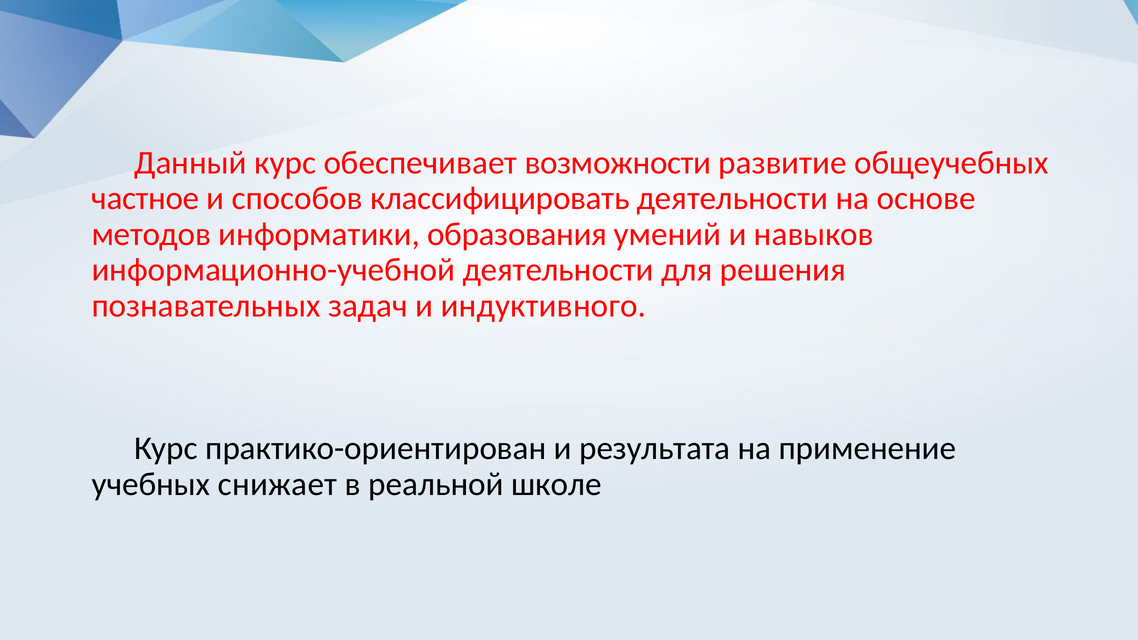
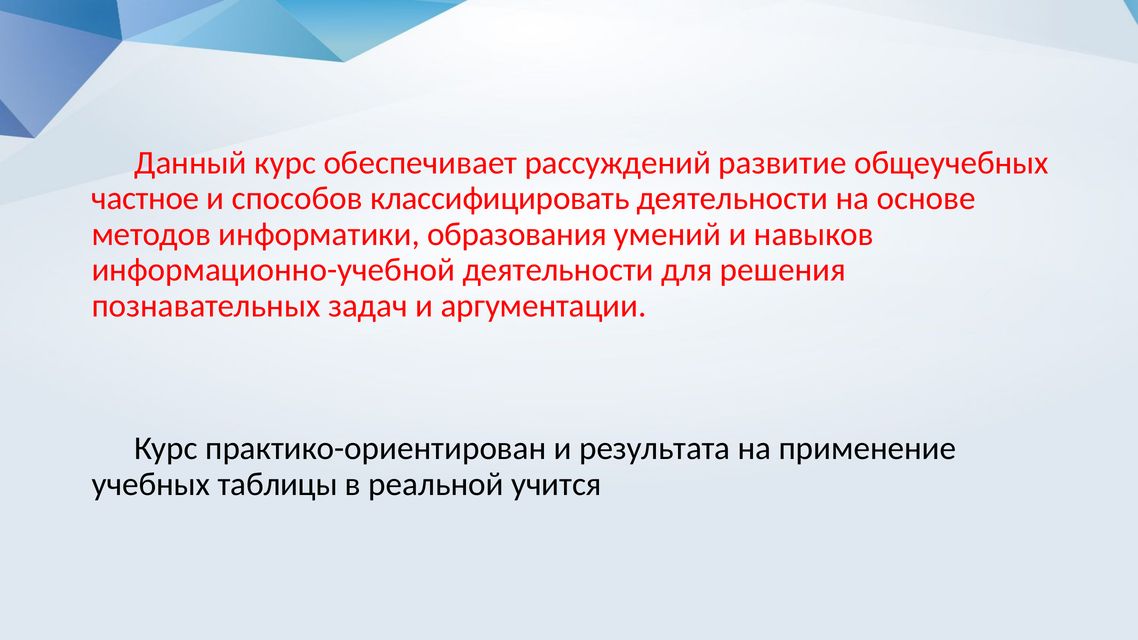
возможности: возможности -> рассуждений (618, 163)
индуктивного: индуктивного -> аргументации (544, 306)
снижает: снижает -> таблицы (278, 484)
школе: школе -> учится (556, 484)
